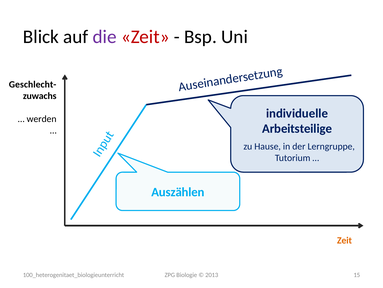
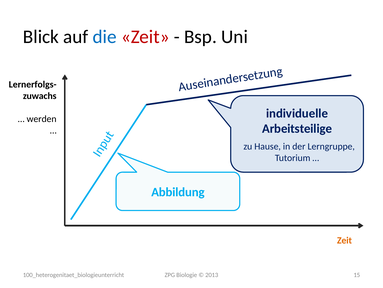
die colour: purple -> blue (105, 37)
Geschlecht-: Geschlecht- -> Lernerfolgs- (33, 84)
Auszählen: Auszählen -> Abbildung (178, 192)
